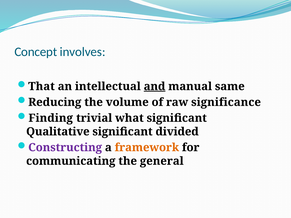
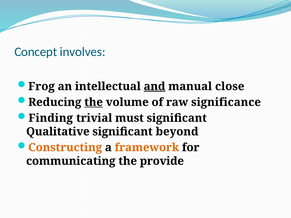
That: That -> Frog (41, 86)
same: same -> close (230, 86)
the underline: none -> present (94, 102)
what: what -> must (129, 118)
divided: divided -> beyond (177, 132)
Constructing colour: purple -> orange (65, 148)
general: general -> provide (162, 161)
